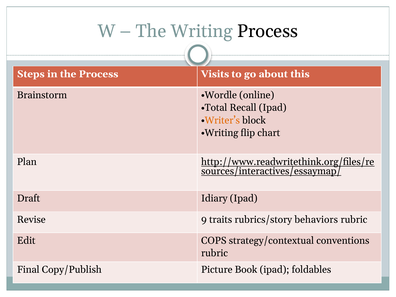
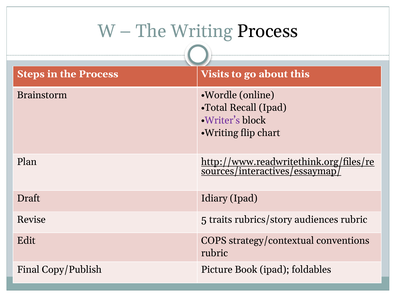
Writer’s colour: orange -> purple (222, 120)
9: 9 -> 5 (204, 220)
behaviors: behaviors -> audiences (316, 220)
